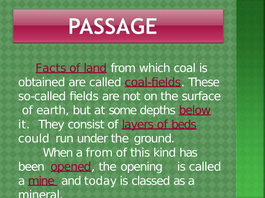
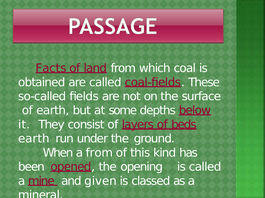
could: could -> earth (34, 139)
today: today -> given (101, 182)
